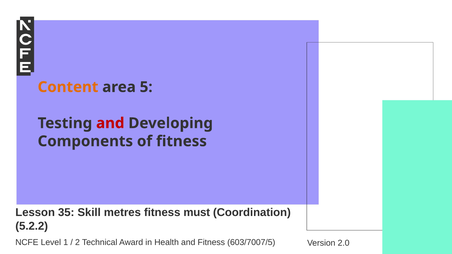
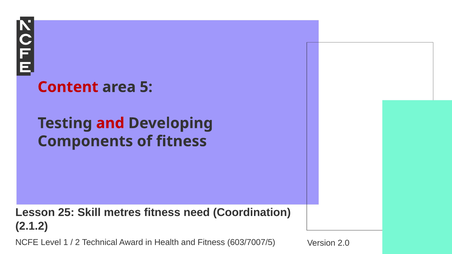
Content colour: orange -> red (68, 87)
35: 35 -> 25 (66, 213)
must: must -> need (197, 213)
5.2.2: 5.2.2 -> 2.1.2 (32, 226)
